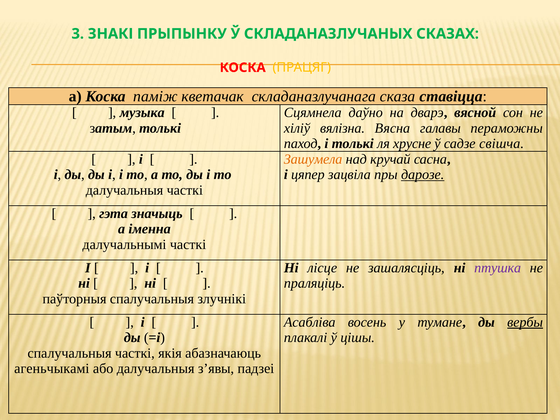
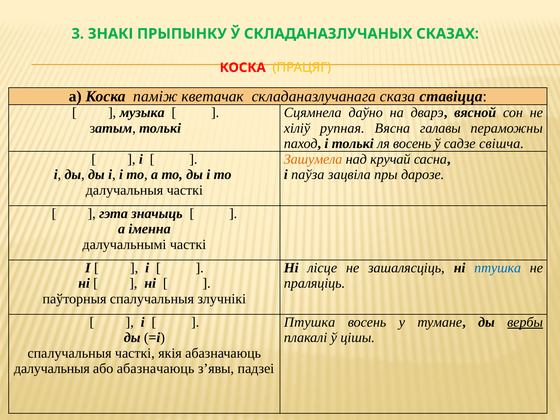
вялізна: вялізна -> рупная (342, 128)
ля хрусне: хрусне -> восень (412, 144)
цяпер: цяпер -> паўза (308, 175)
дарозе underline: present -> none (423, 175)
птушка colour: purple -> blue (498, 268)
Асабліва: Асабліва -> Птушка (310, 322)
агеньчыкамі: агеньчыкамі -> далучальныя (52, 369)
або далучальныя: далучальныя -> абазначаюць (156, 369)
